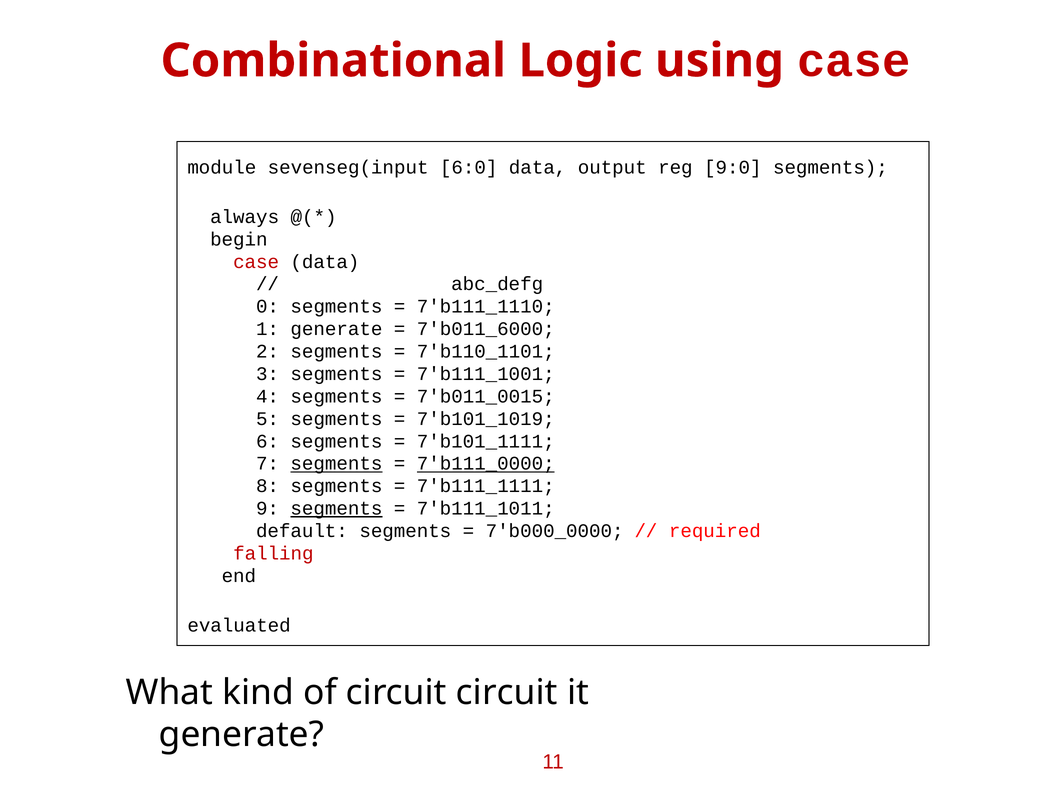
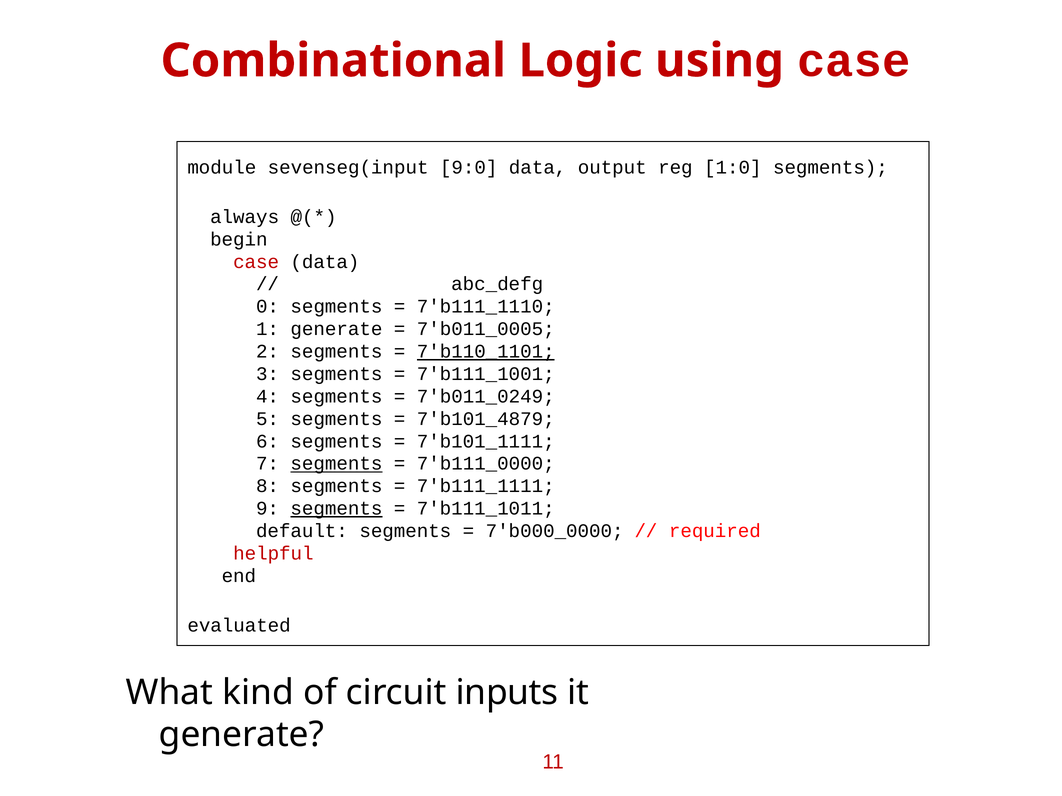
6:0: 6:0 -> 9:0 (469, 167)
9:0: 9:0 -> 1:0 (733, 167)
7'b011_6000: 7'b011_6000 -> 7'b011_0005 (486, 329)
7'b110_1101 underline: none -> present (486, 352)
7'b011_0015: 7'b011_0015 -> 7'b011_0249 (486, 397)
7'b101_1019: 7'b101_1019 -> 7'b101_4879 (486, 419)
7'b111_0000 underline: present -> none (486, 464)
falling: falling -> helpful (273, 554)
circuit circuit: circuit -> inputs (507, 693)
